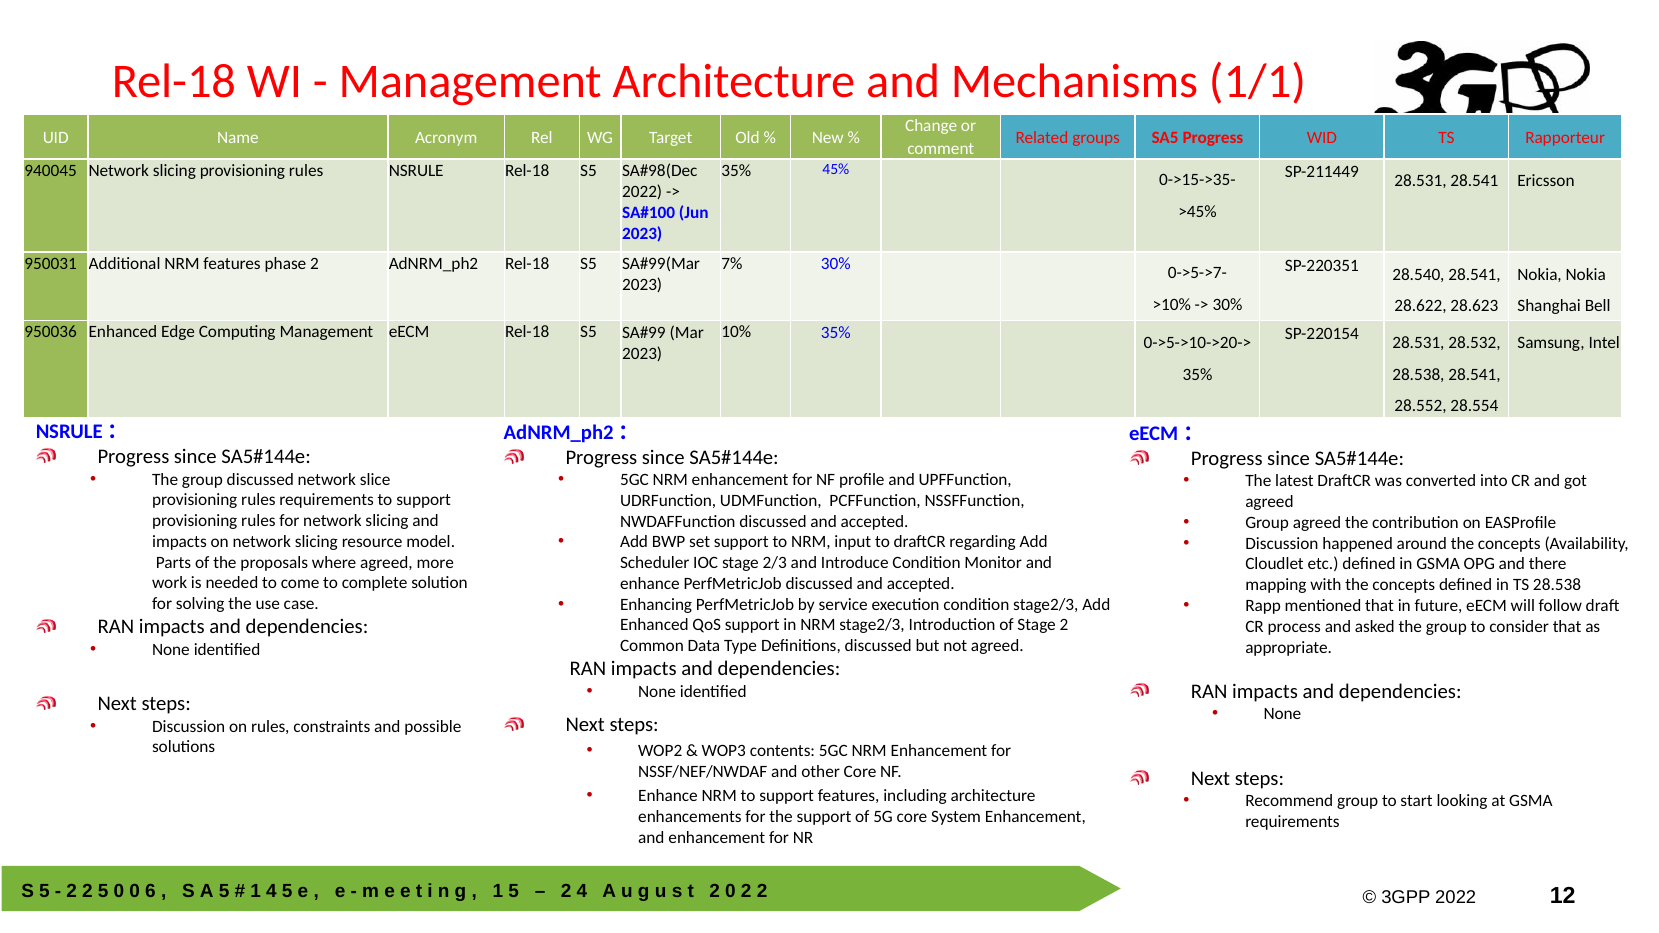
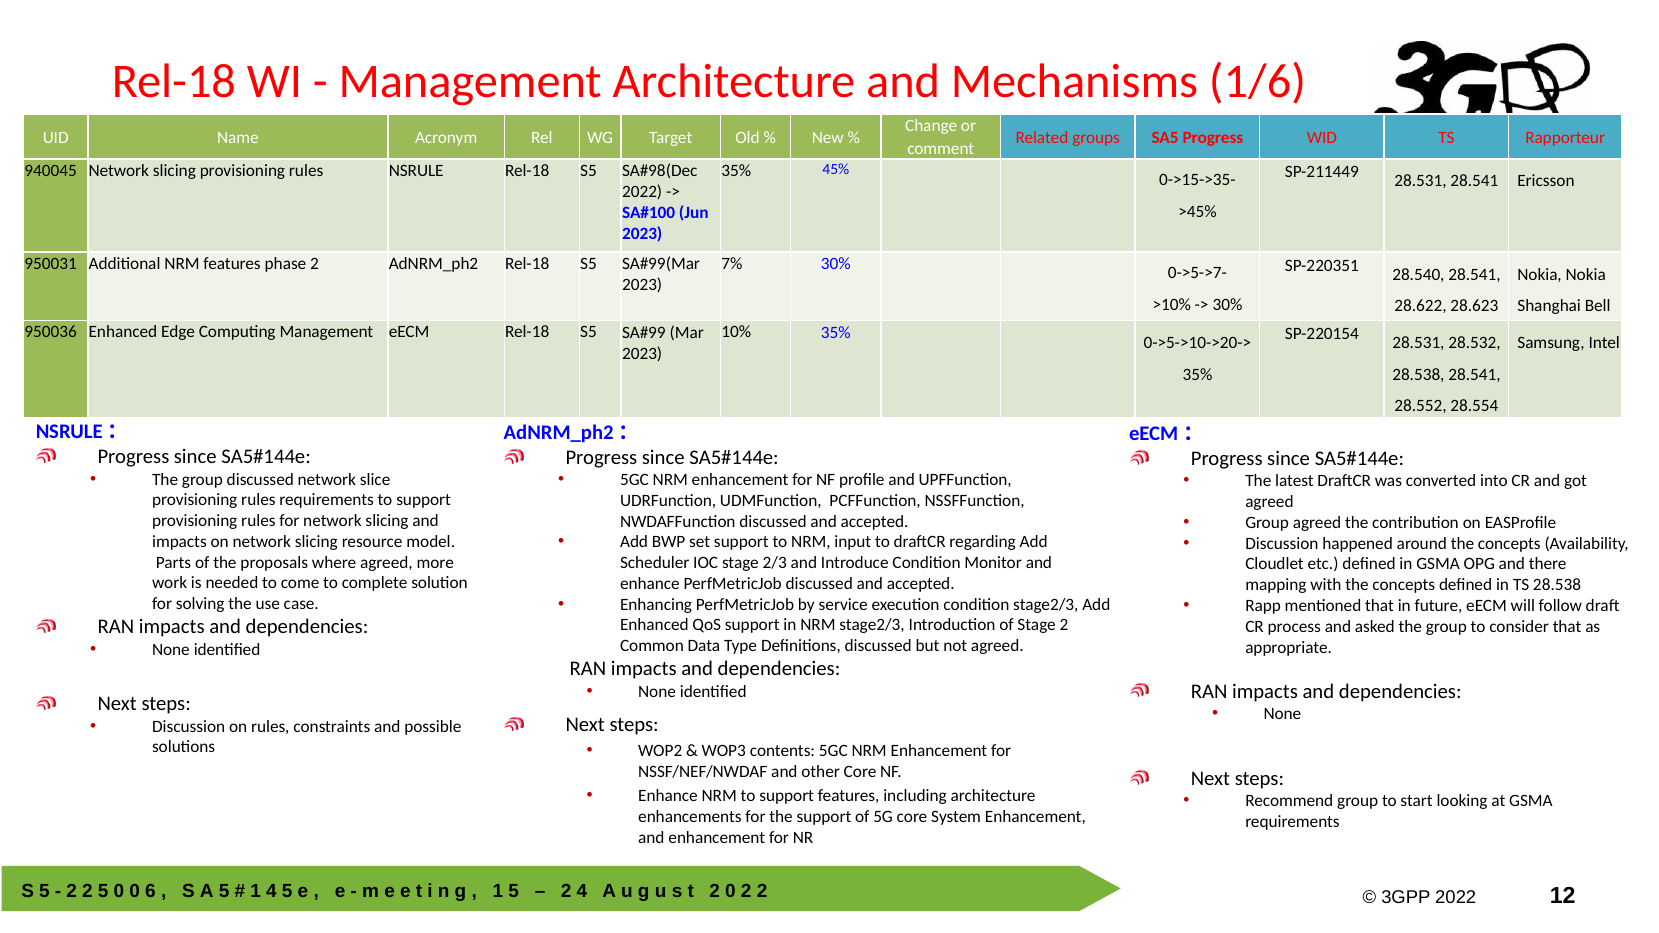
1/1: 1/1 -> 1/6 (1257, 81)
